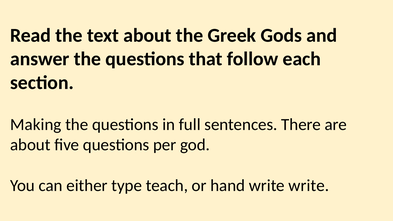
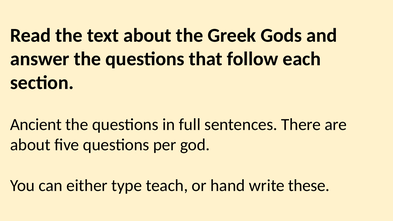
Making: Making -> Ancient (36, 125)
write write: write -> these (309, 186)
